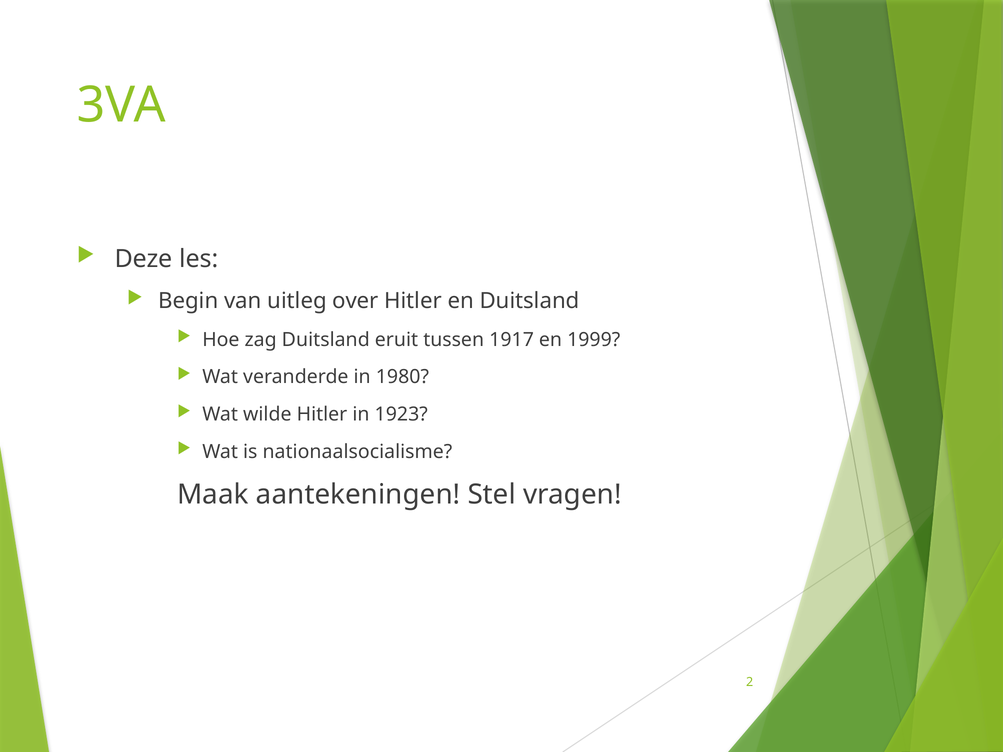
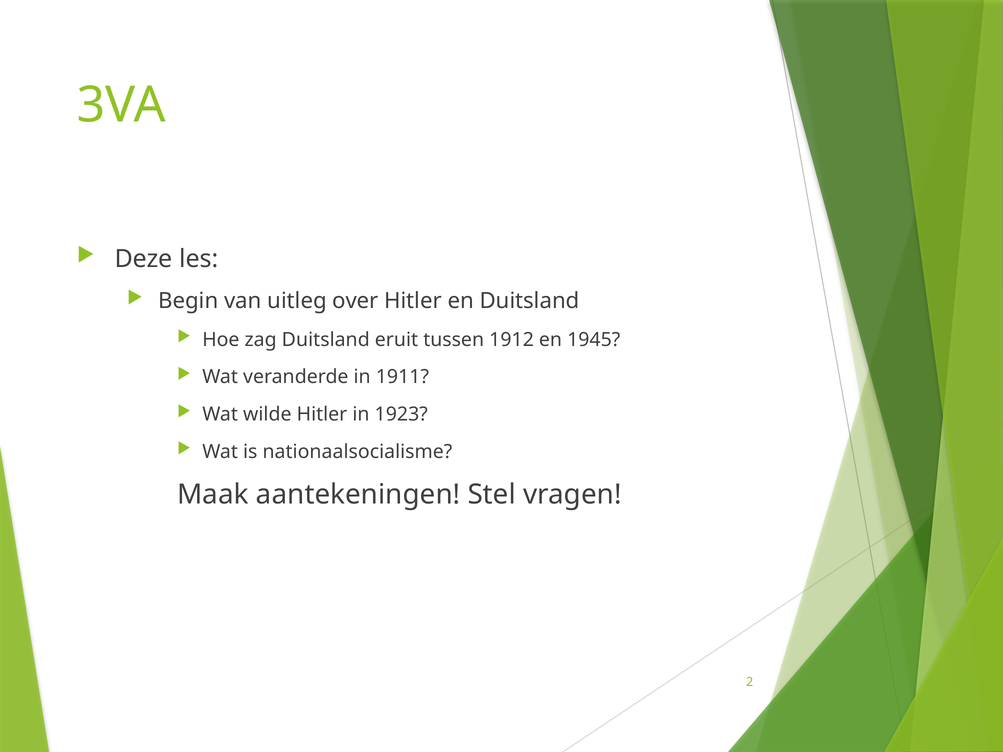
1917: 1917 -> 1912 (512, 340)
1999: 1999 -> 1945 (594, 340)
1980: 1980 -> 1911 (402, 377)
